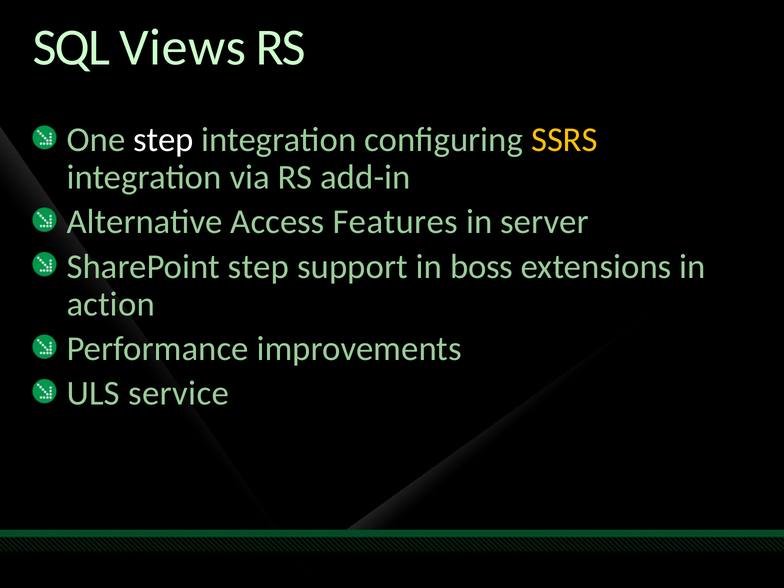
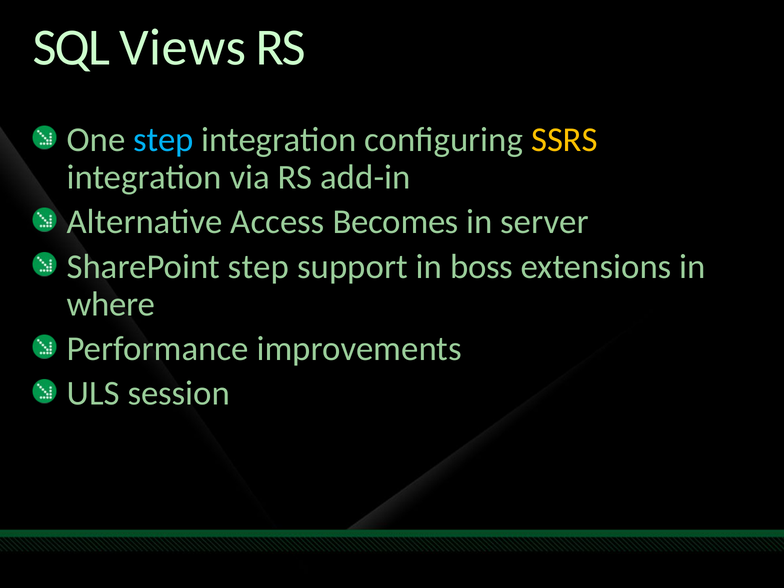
step colour: white -> light blue (163, 140)
Features: Features -> Becomes (396, 222)
action: action -> where (111, 304)
service: service -> session (179, 393)
